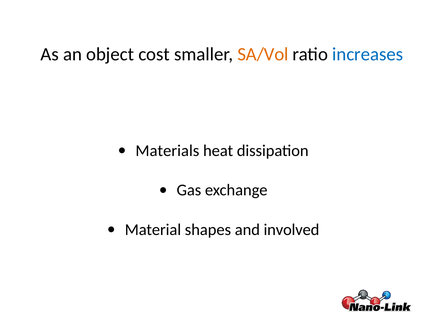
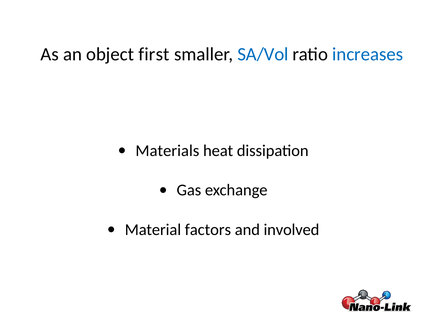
cost: cost -> first (154, 54)
SA/Vol colour: orange -> blue (263, 54)
shapes: shapes -> factors (208, 229)
